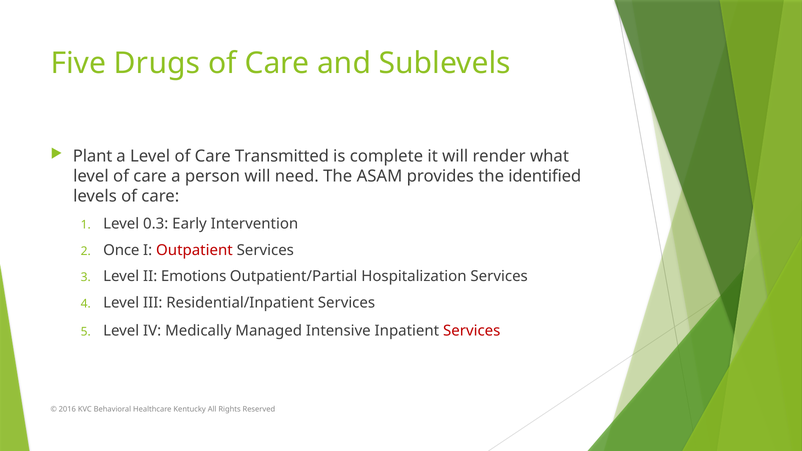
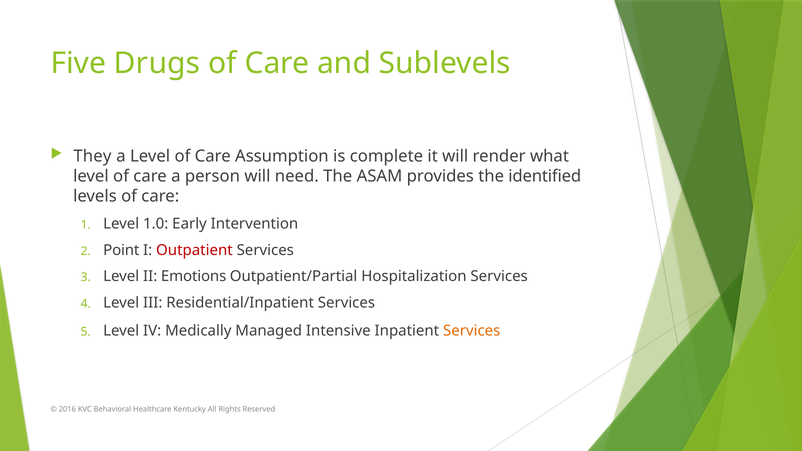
Plant: Plant -> They (92, 156)
Transmitted: Transmitted -> Assumption (282, 156)
0.3: 0.3 -> 1.0 (156, 224)
Once: Once -> Point (121, 250)
Services colour: red -> orange (472, 331)
